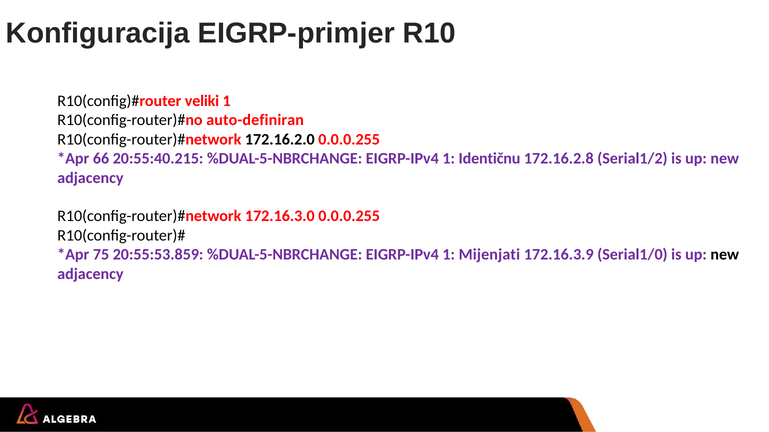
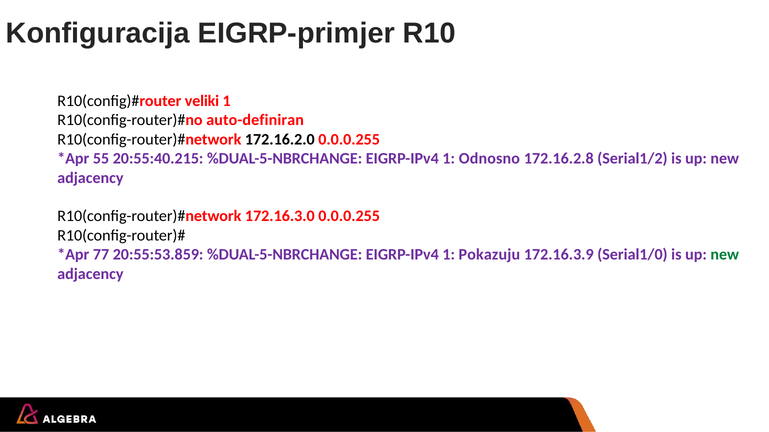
66: 66 -> 55 (101, 159)
Identičnu: Identičnu -> Odnosno (489, 159)
75: 75 -> 77 (101, 255)
Mijenjati: Mijenjati -> Pokazuju (489, 255)
new colour: black -> green (725, 255)
